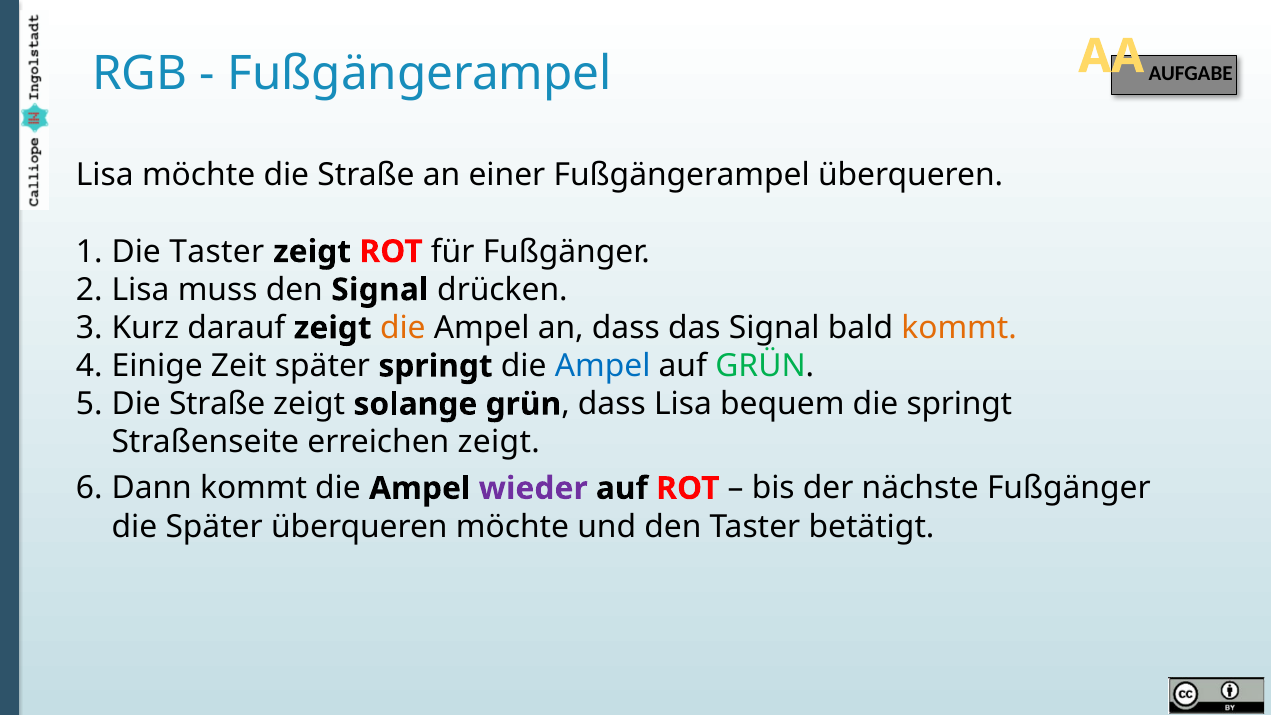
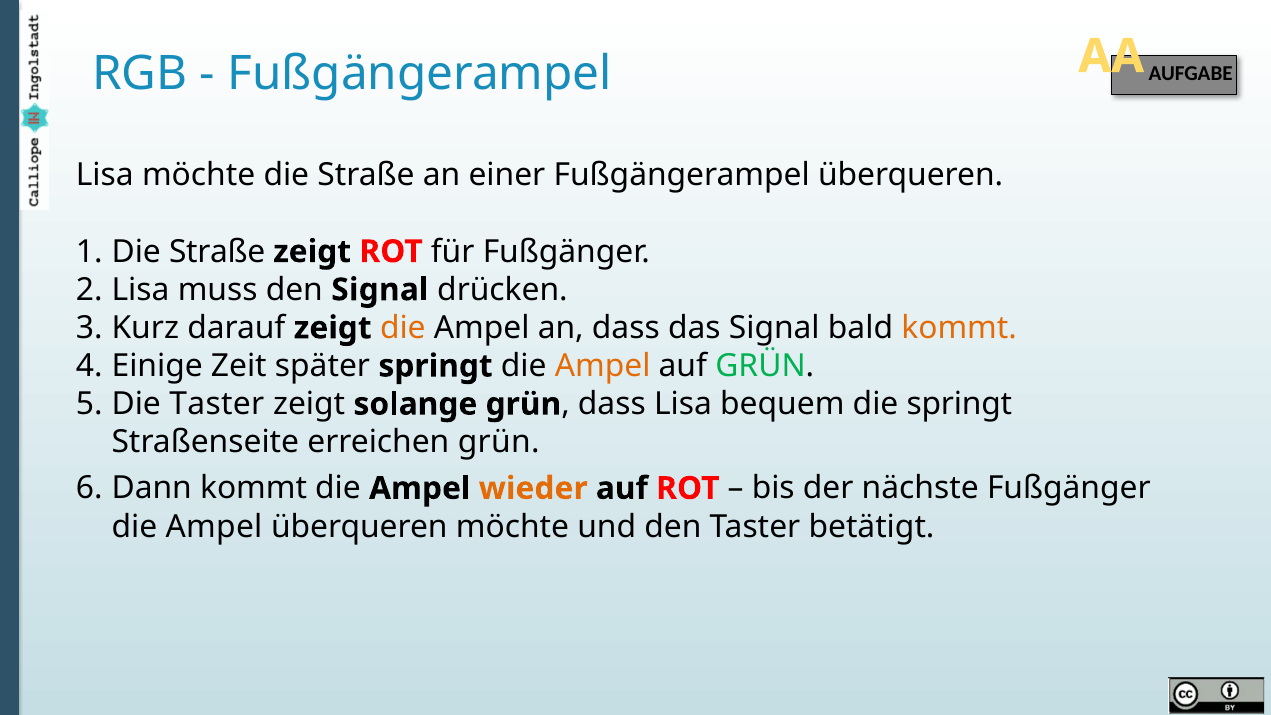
Taster: Taster -> Straße (217, 252)
Ampel colour: blue -> orange (603, 366)
Straße: Straße -> Taster (217, 404)
erreichen zeigt: zeigt -> grün (499, 442)
wieder colour: purple -> orange (533, 488)
Später: Später -> Ampel (214, 526)
